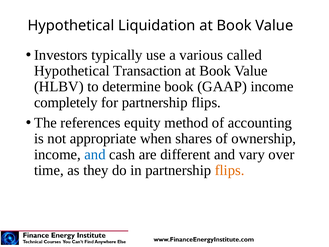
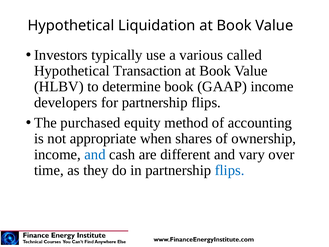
completely: completely -> developers (66, 102)
references: references -> purchased (90, 123)
flips colour: orange -> blue (230, 170)
